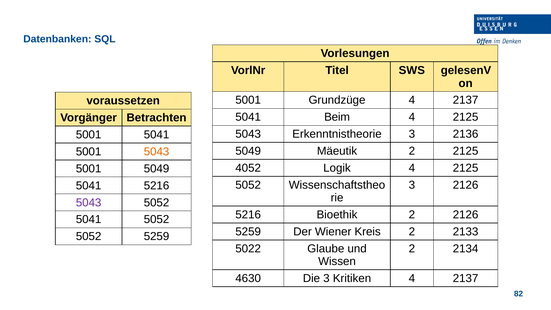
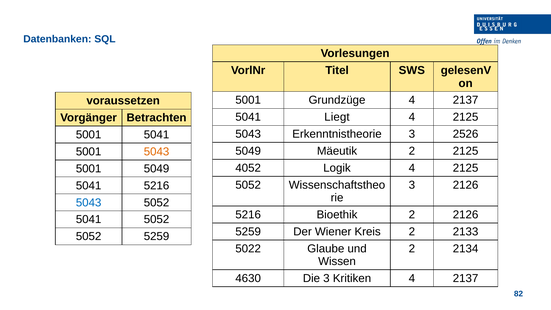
Beim: Beim -> Liegt (337, 117)
2136: 2136 -> 2526 (466, 134)
5043 colour: purple -> blue (89, 203)
